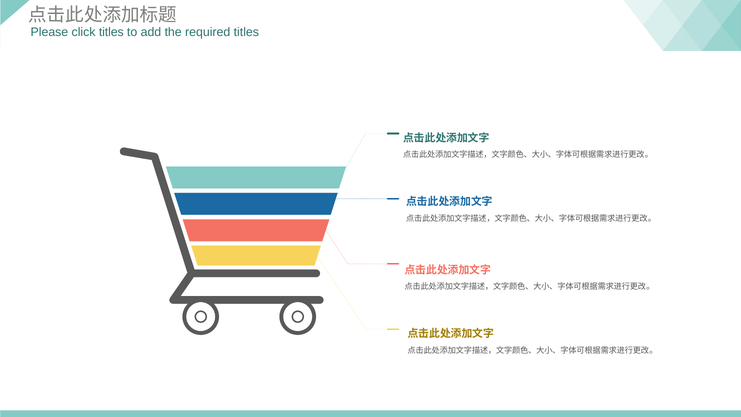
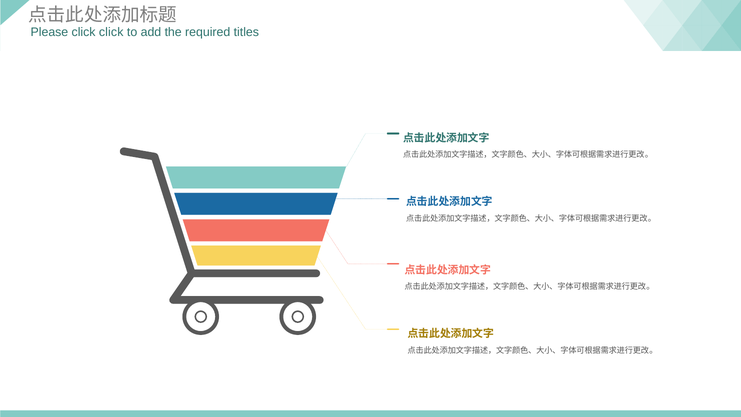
click titles: titles -> click (111, 32)
